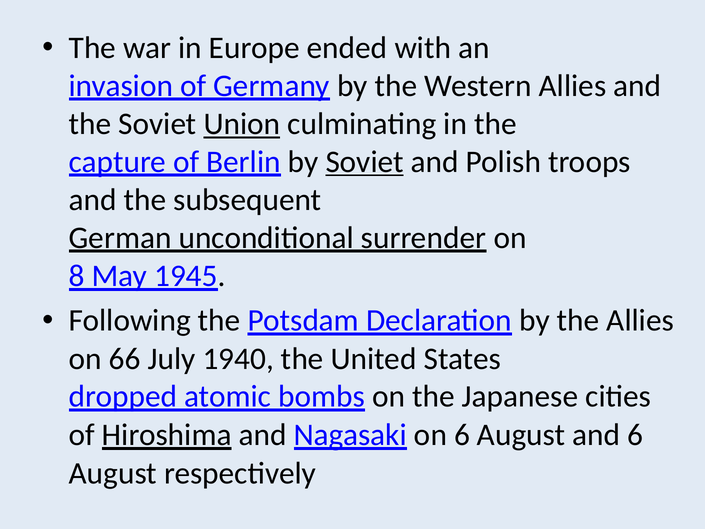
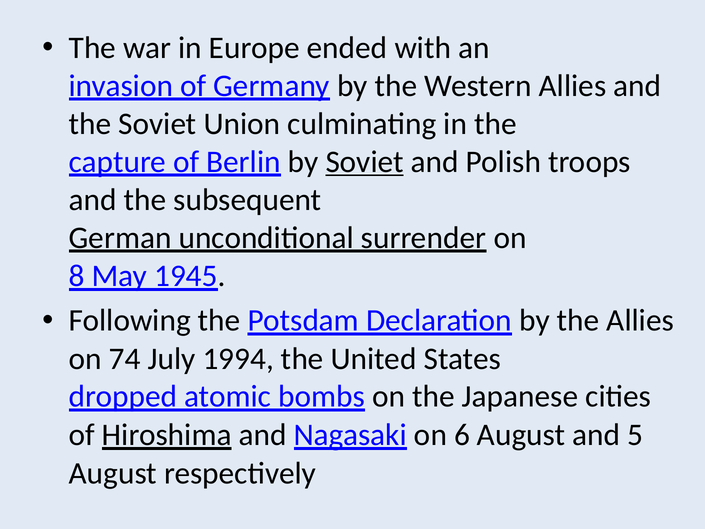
Union underline: present -> none (242, 124)
66: 66 -> 74 (125, 359)
1940: 1940 -> 1994 (238, 359)
and 6: 6 -> 5 (635, 435)
